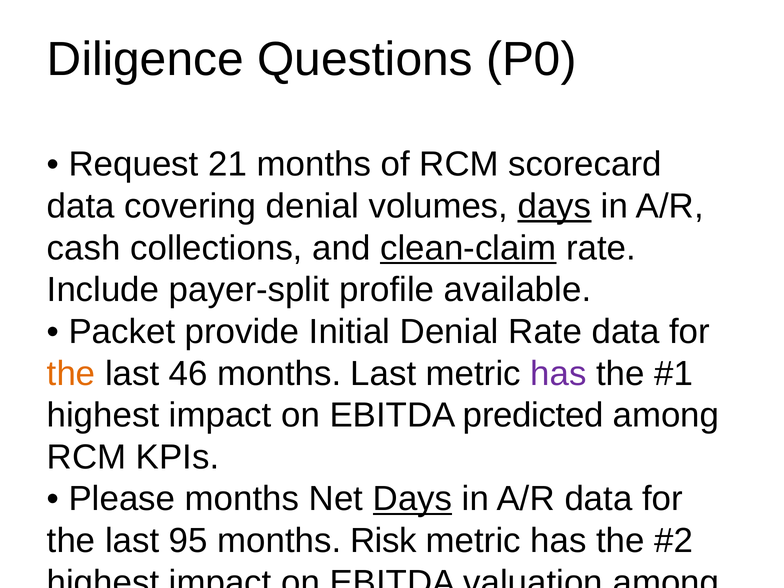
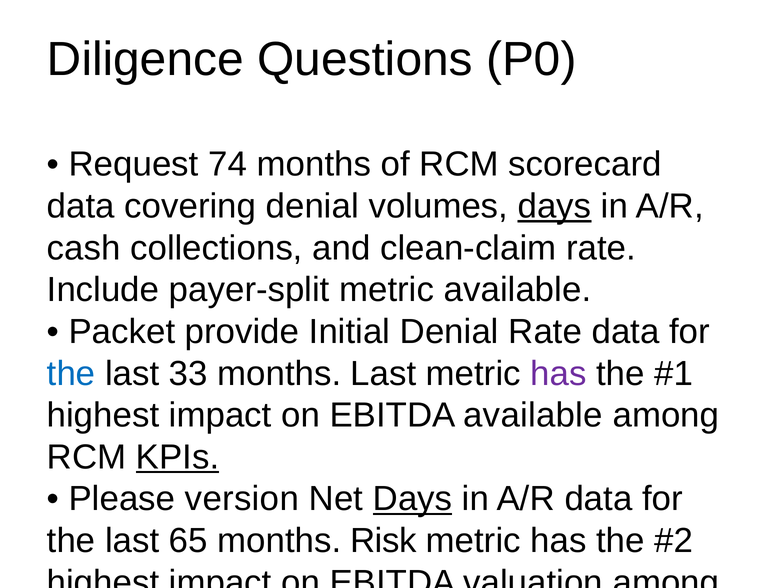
21: 21 -> 74 (228, 164)
clean-claim underline: present -> none (468, 248)
payer-split profile: profile -> metric (387, 290)
the colour: orange -> blue (71, 374)
46: 46 -> 33 (188, 374)
EBITDA predicted: predicted -> available (533, 415)
KPIs underline: none -> present (178, 457)
Please months: months -> version (242, 499)
95: 95 -> 65 (188, 541)
